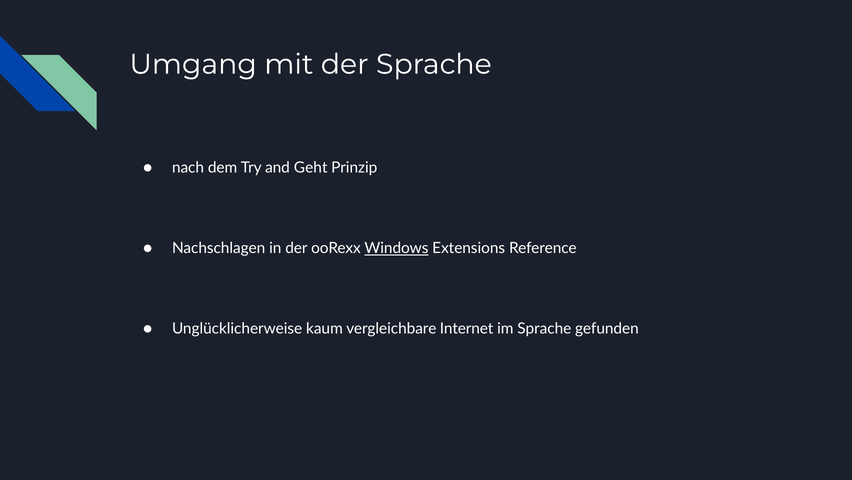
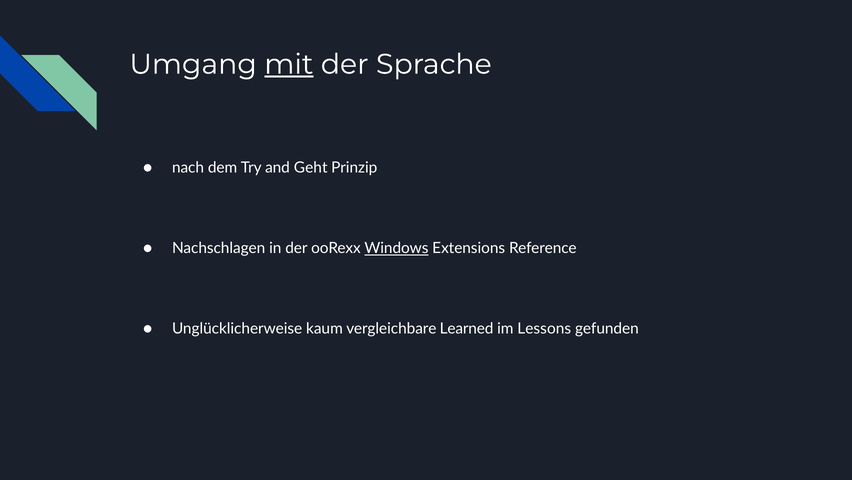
mit underline: none -> present (289, 64)
Internet: Internet -> Learned (467, 328)
im Sprache: Sprache -> Lessons (544, 328)
